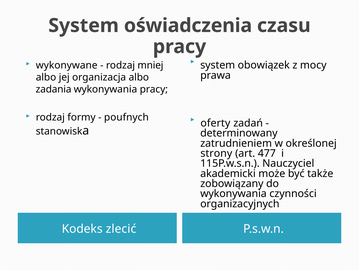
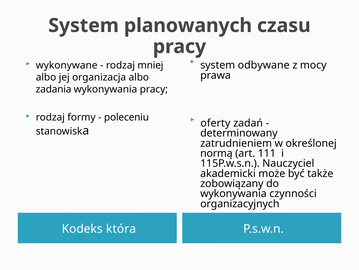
oświadczenia: oświadczenia -> planowanych (188, 25)
obowiązek: obowiązek -> odbywane (264, 65)
poufnych: poufnych -> poleceniu (126, 117)
strony: strony -> normą (216, 153)
477: 477 -> 111 (267, 153)
zlecić: zlecić -> która (121, 228)
